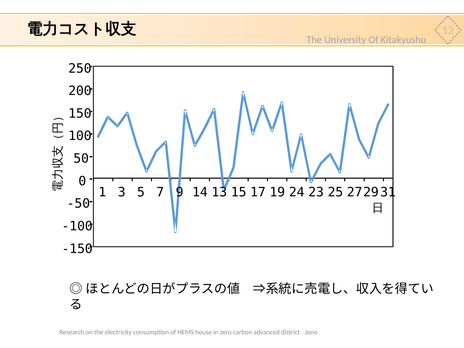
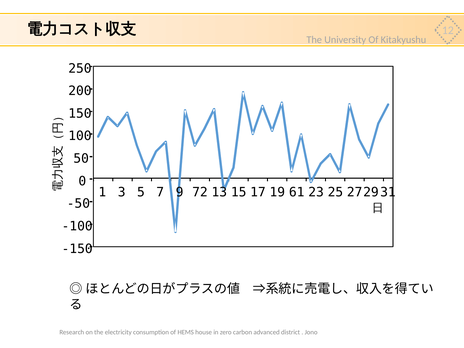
14: 14 -> 72 (200, 192)
24: 24 -> 61 (297, 192)
